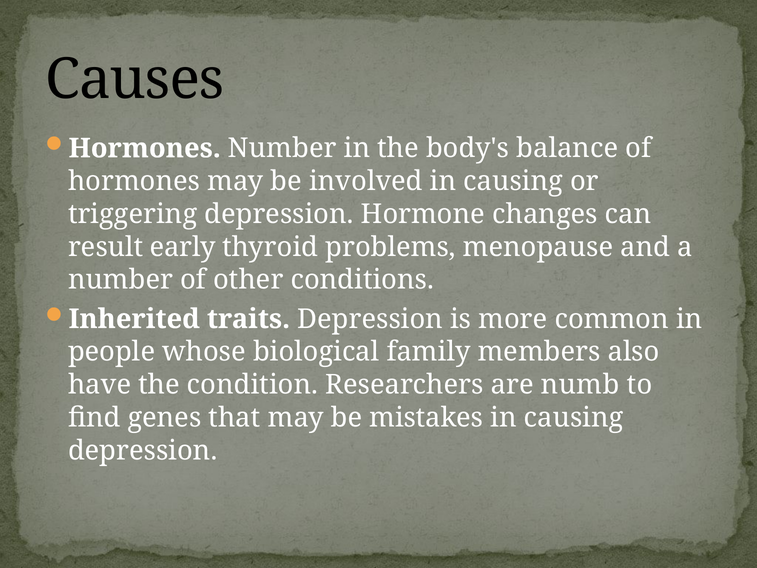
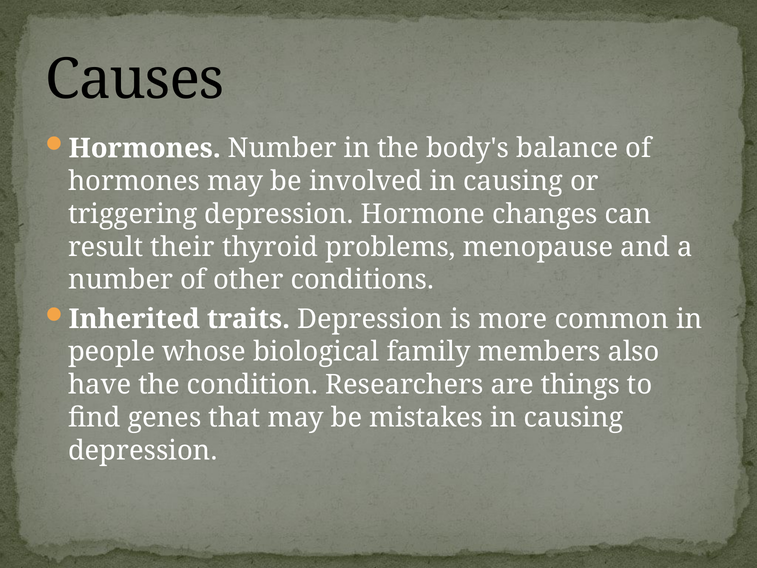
early: early -> their (183, 247)
numb: numb -> things (580, 385)
